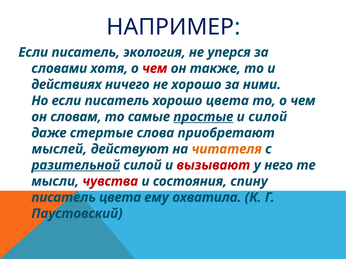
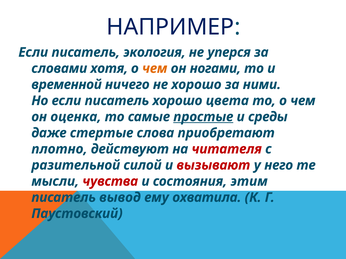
чем colour: red -> orange (155, 69)
также: также -> ногами (215, 69)
действиях: действиях -> временной (67, 85)
словам: словам -> оценка (76, 117)
и силой: силой -> среды (268, 117)
мыслей: мыслей -> плотно (59, 149)
читателя colour: orange -> red (227, 149)
разительной underline: present -> none (76, 165)
спину: спину -> этим (249, 182)
писатель цвета: цвета -> вывод (120, 198)
